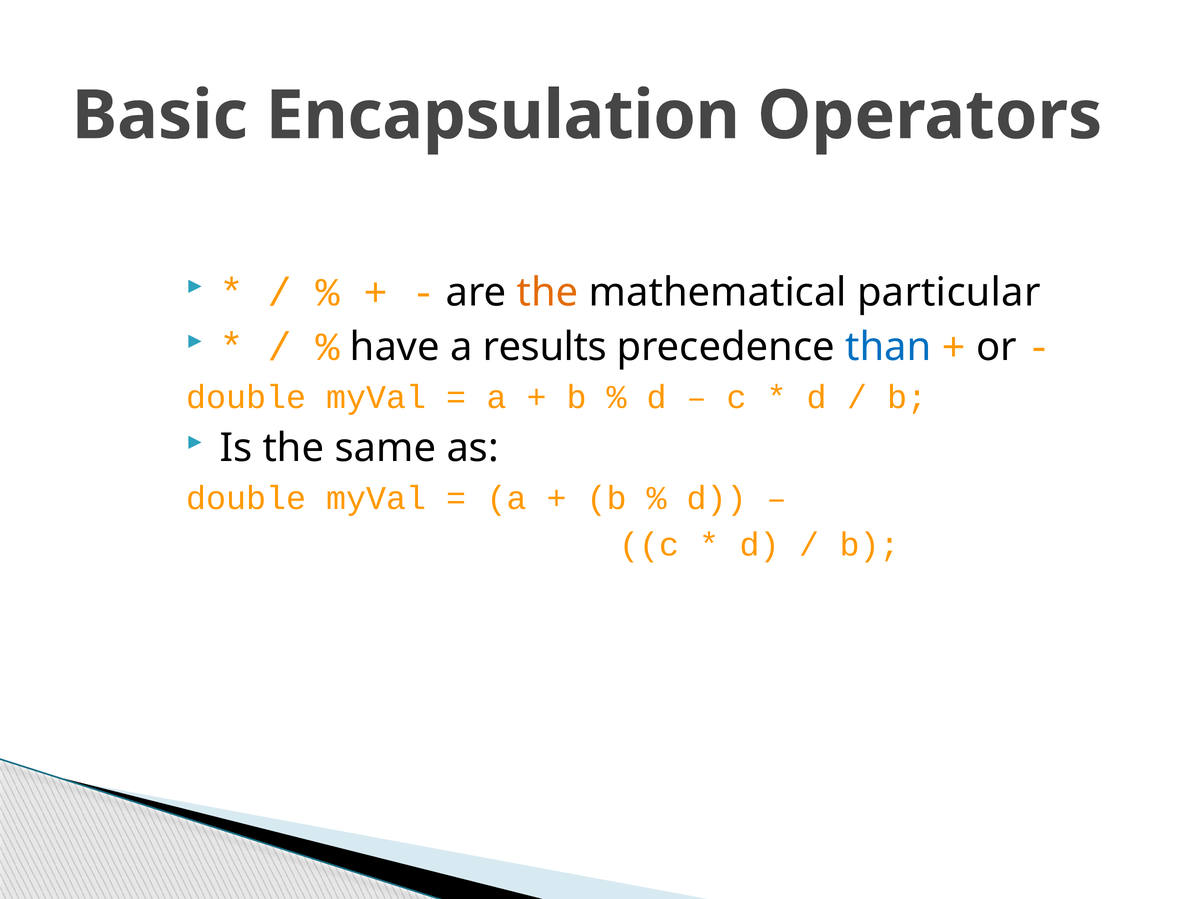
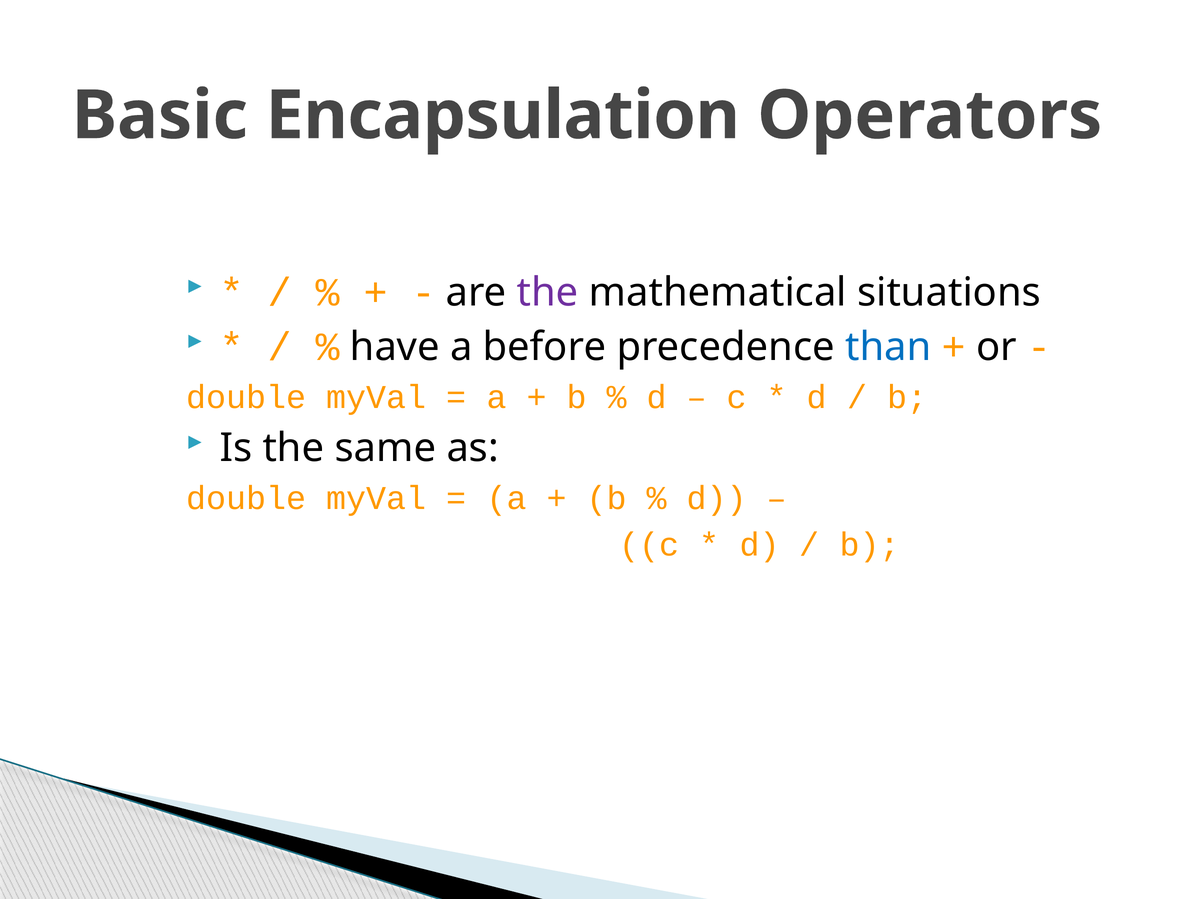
the colour: orange -> purple (548, 292)
particular: particular -> situations (949, 292)
results: results -> before (545, 347)
